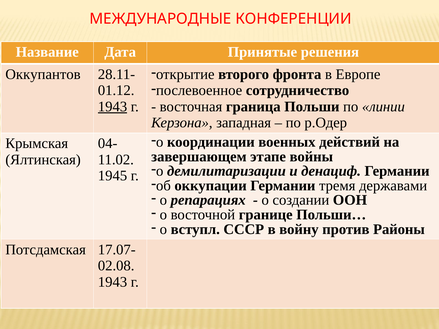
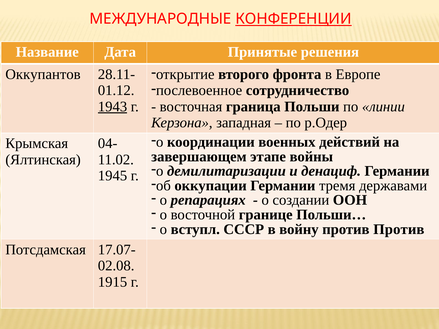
КОНФЕРЕНЦИИ underline: none -> present (294, 19)
против Районы: Районы -> Против (399, 229)
1943: 1943 -> 1915 (113, 282)
